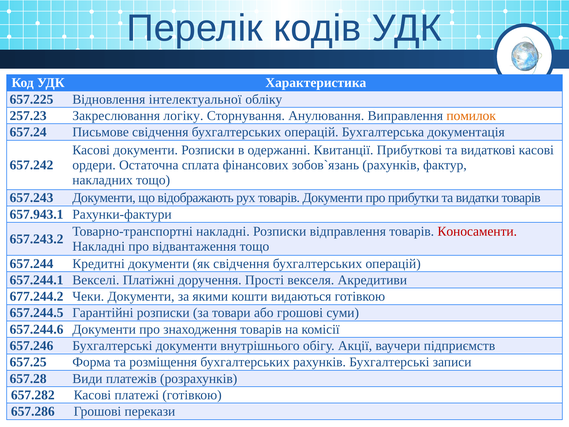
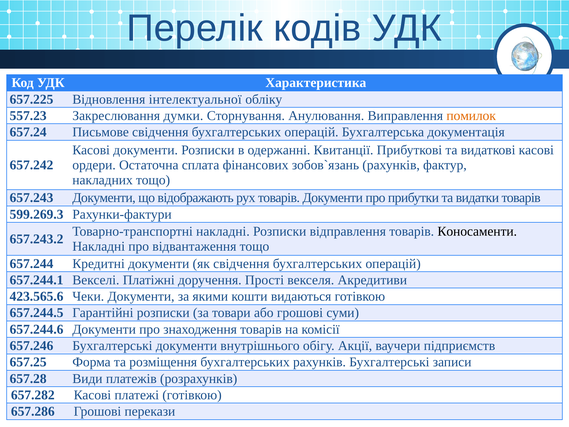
257.23: 257.23 -> 557.23 (28, 116)
логіку: логіку -> думки (183, 116)
657.943.1: 657.943.1 -> 599.269.3 (37, 214)
Коносаменти colour: red -> black (477, 231)
677.244.2: 677.244.2 -> 423.565.6 (37, 296)
